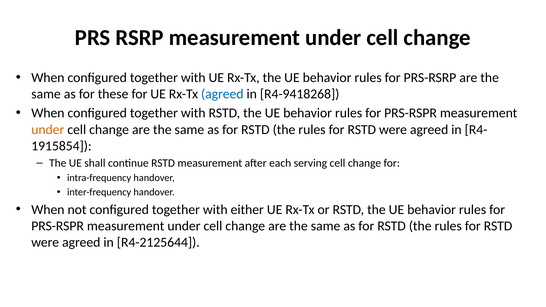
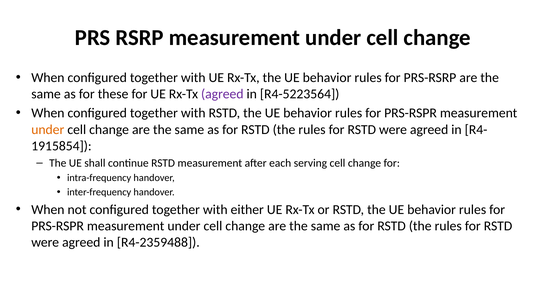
agreed colour: blue -> purple (222, 94)
R4-9418268: R4-9418268 -> R4-5223564 (300, 94)
R4-2125644: R4-2125644 -> R4-2359488 (158, 242)
